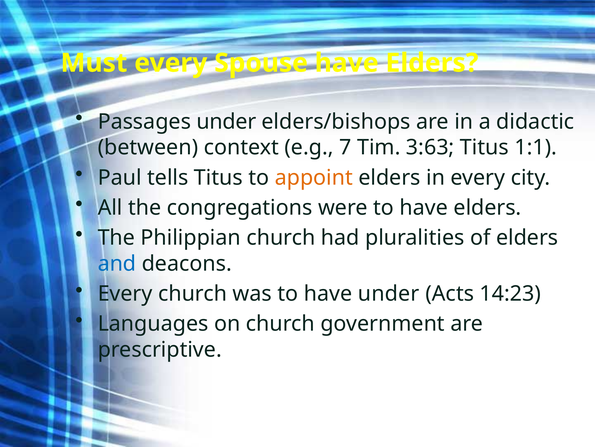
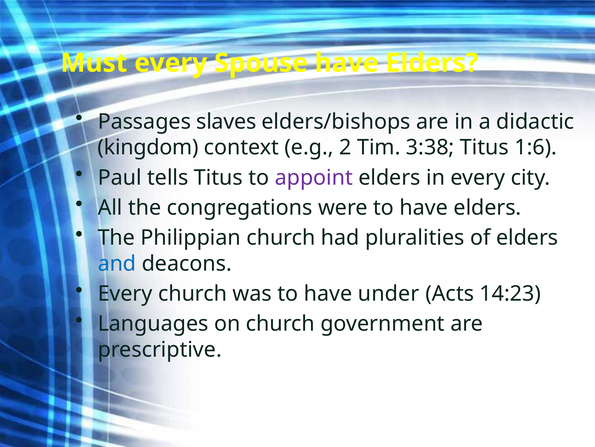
Passages under: under -> slaves (226, 121)
between: between -> kingdom (148, 147)
7: 7 -> 2 (345, 147)
3:63: 3:63 -> 3:38 (430, 147)
1:1: 1:1 -> 1:6 (536, 147)
appoint colour: orange -> purple (314, 177)
